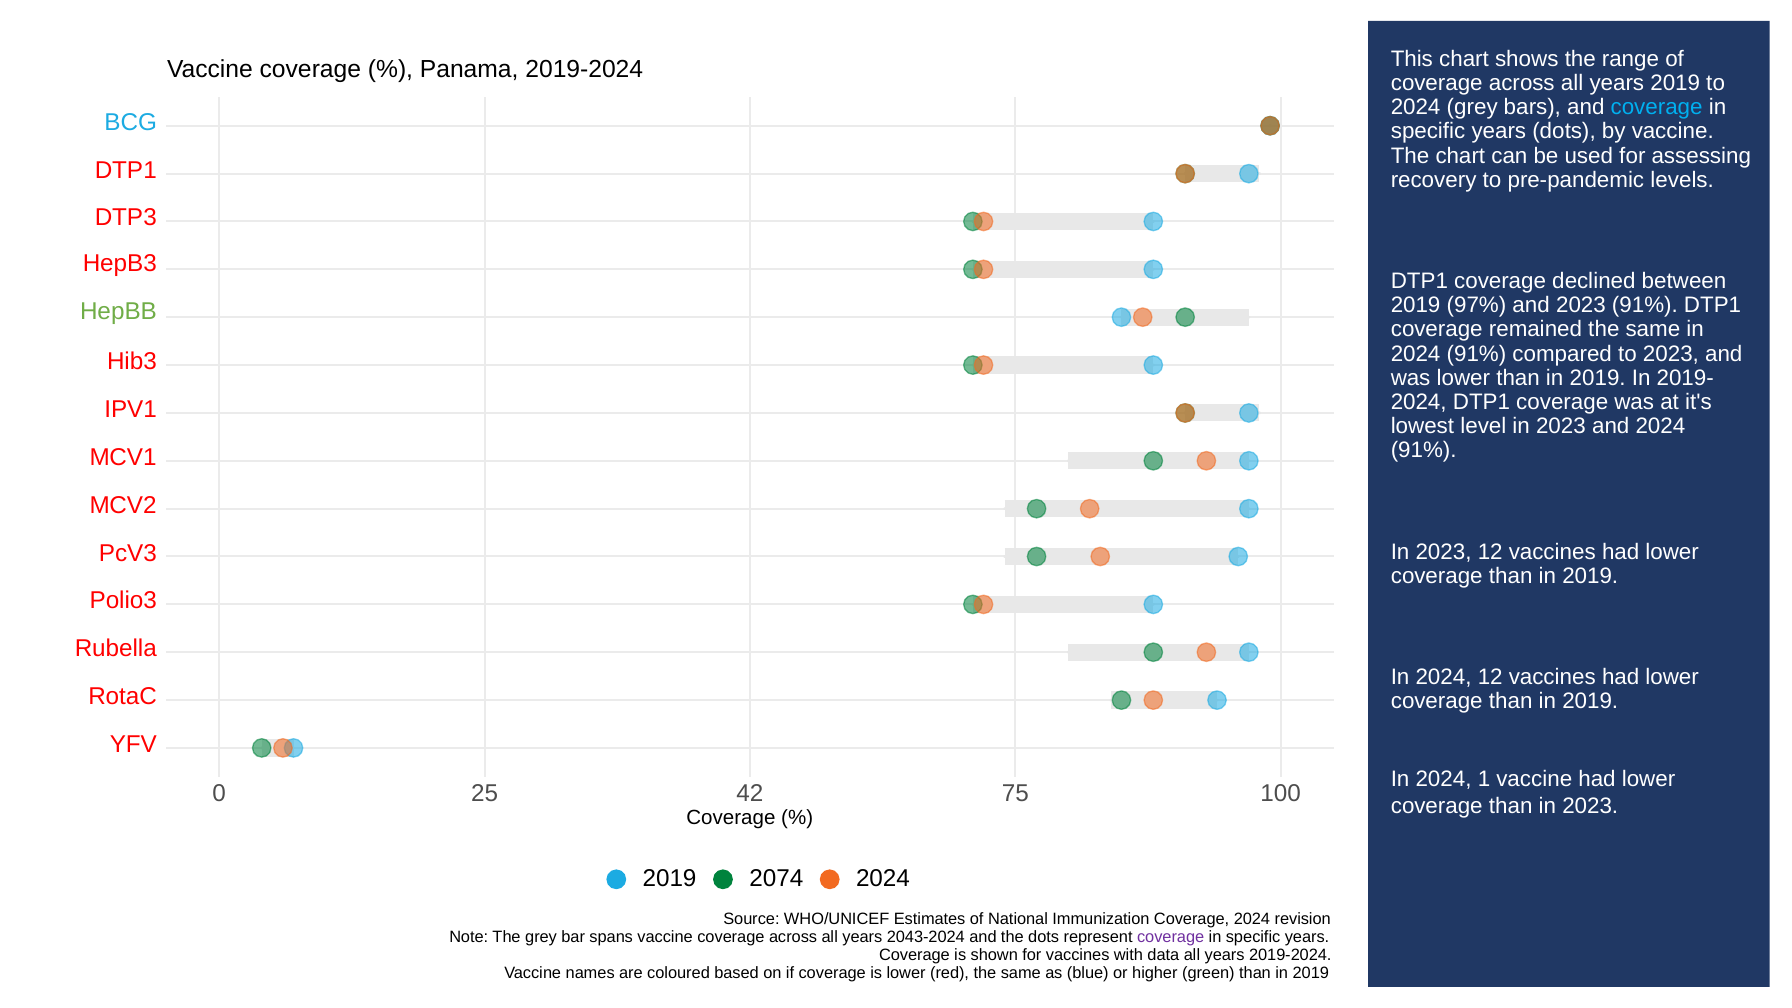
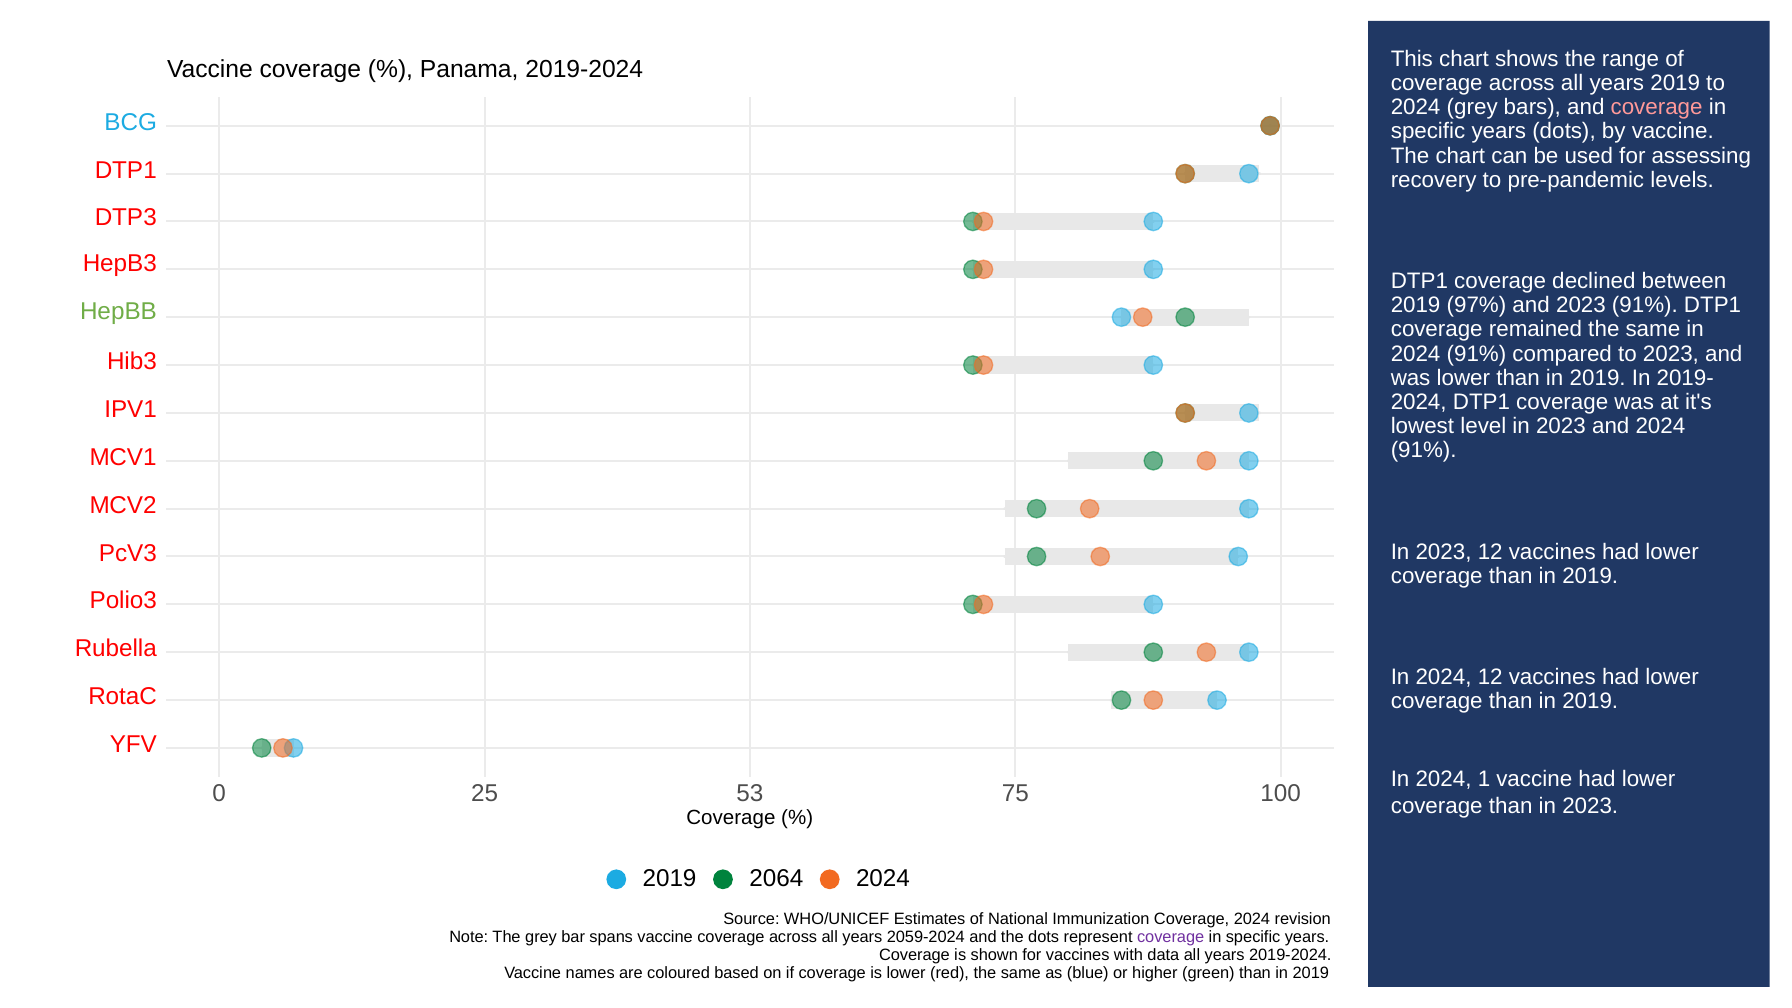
coverage colour: light blue -> pink (1657, 107)
42: 42 -> 53 (750, 794)
2074: 2074 -> 2064 (776, 878)
2043-2024: 2043-2024 -> 2059-2024 (926, 937)
